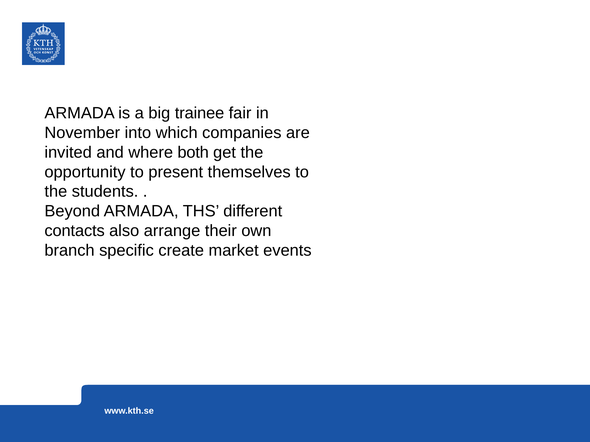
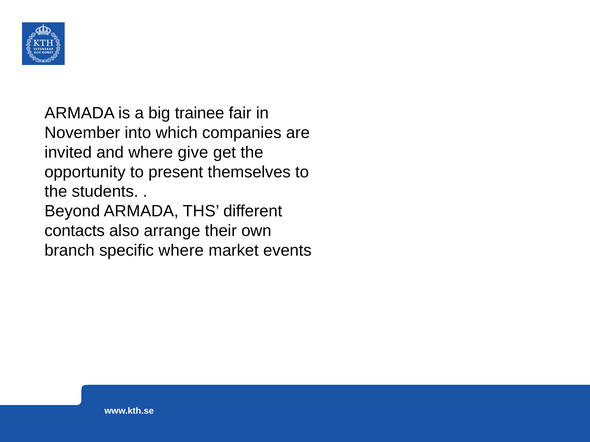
both: both -> give (193, 152)
specific create: create -> where (181, 251)
